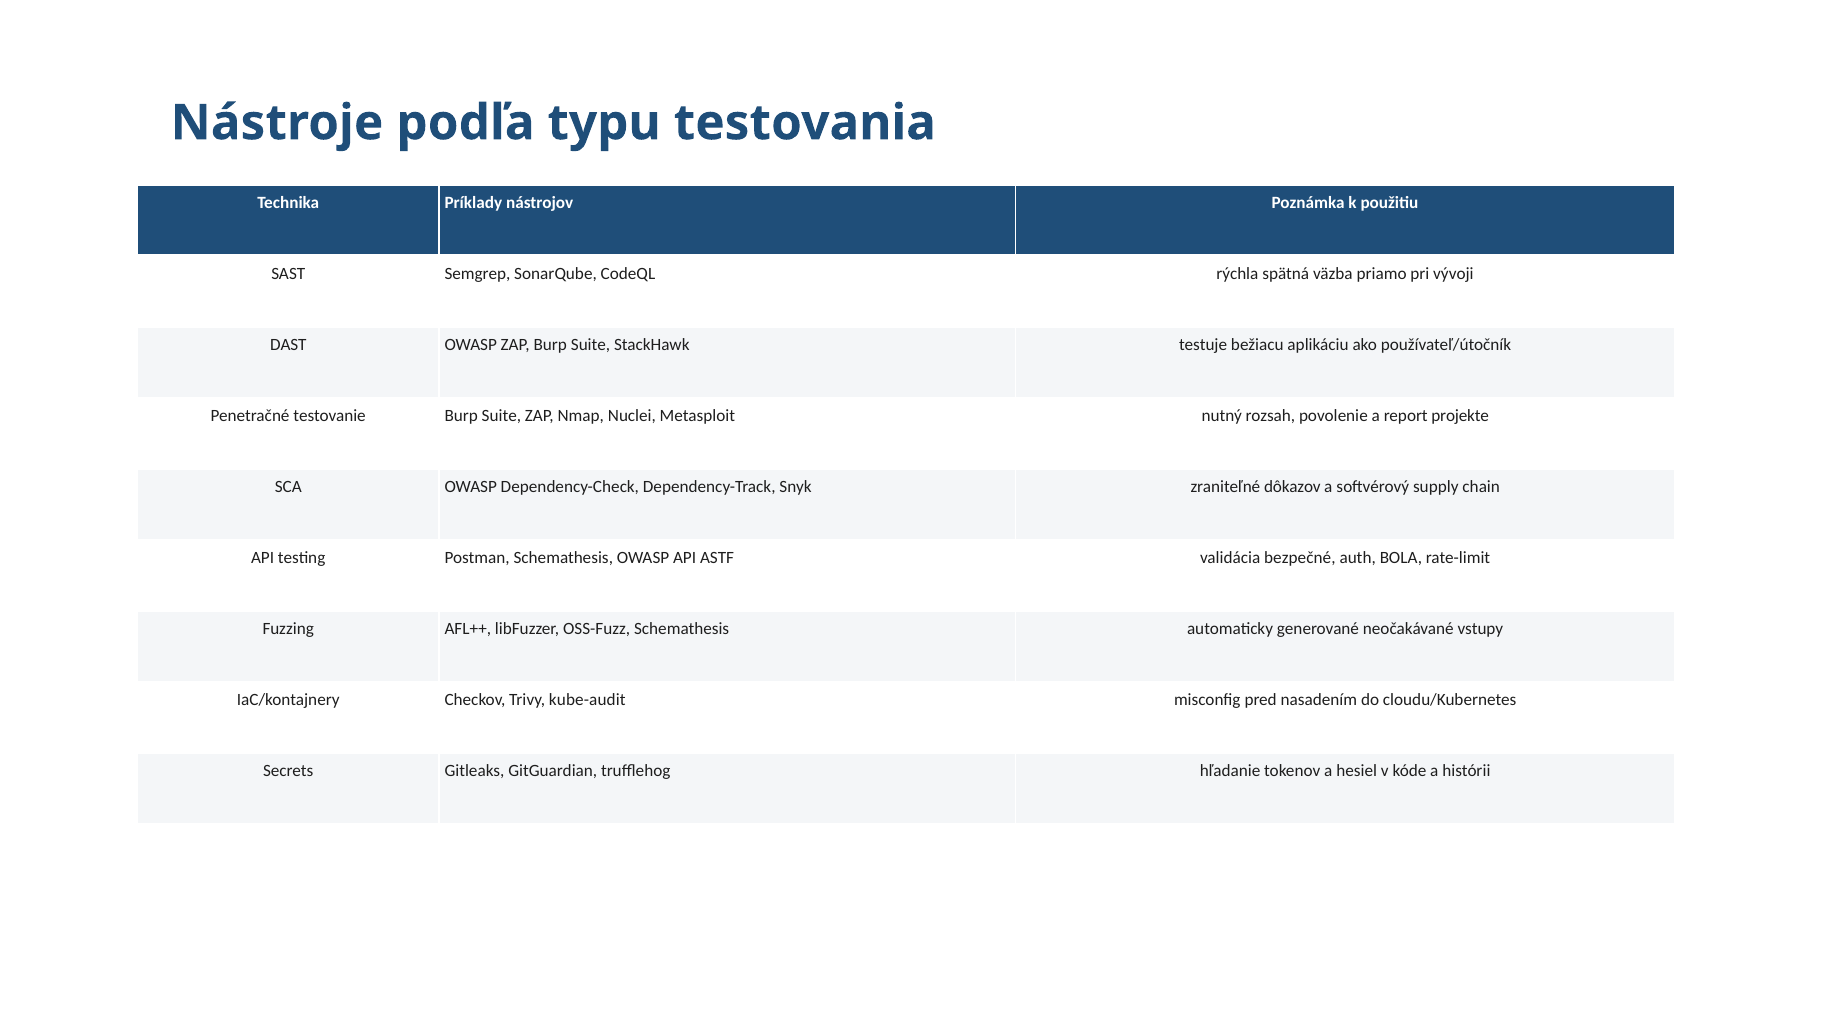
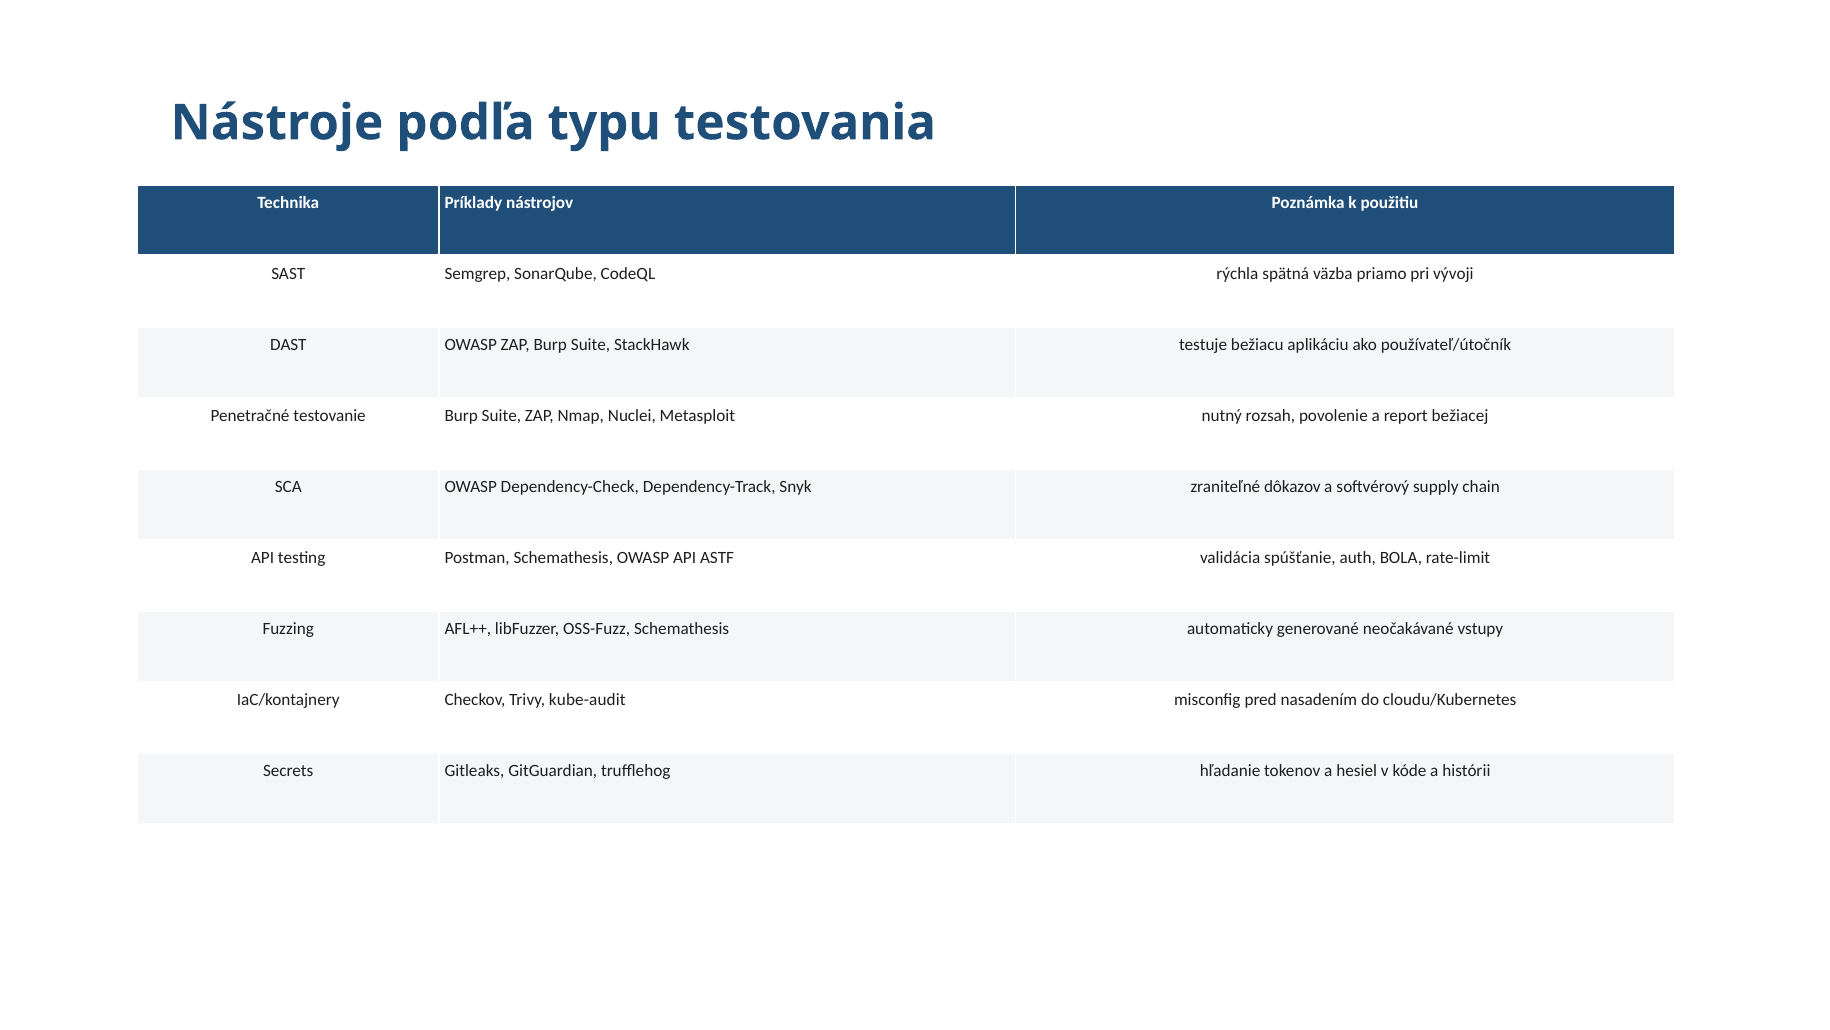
projekte: projekte -> bežiacej (1460, 415)
bezpečné: bezpečné -> spúšťanie (1300, 557)
